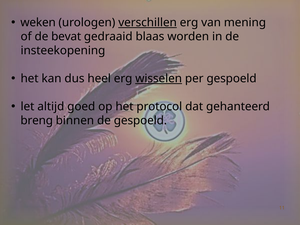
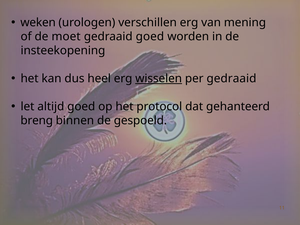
verschillen underline: present -> none (148, 23)
bevat: bevat -> moet (66, 37)
gedraaid blaas: blaas -> goed (150, 37)
per gespoeld: gespoeld -> gedraaid (231, 79)
